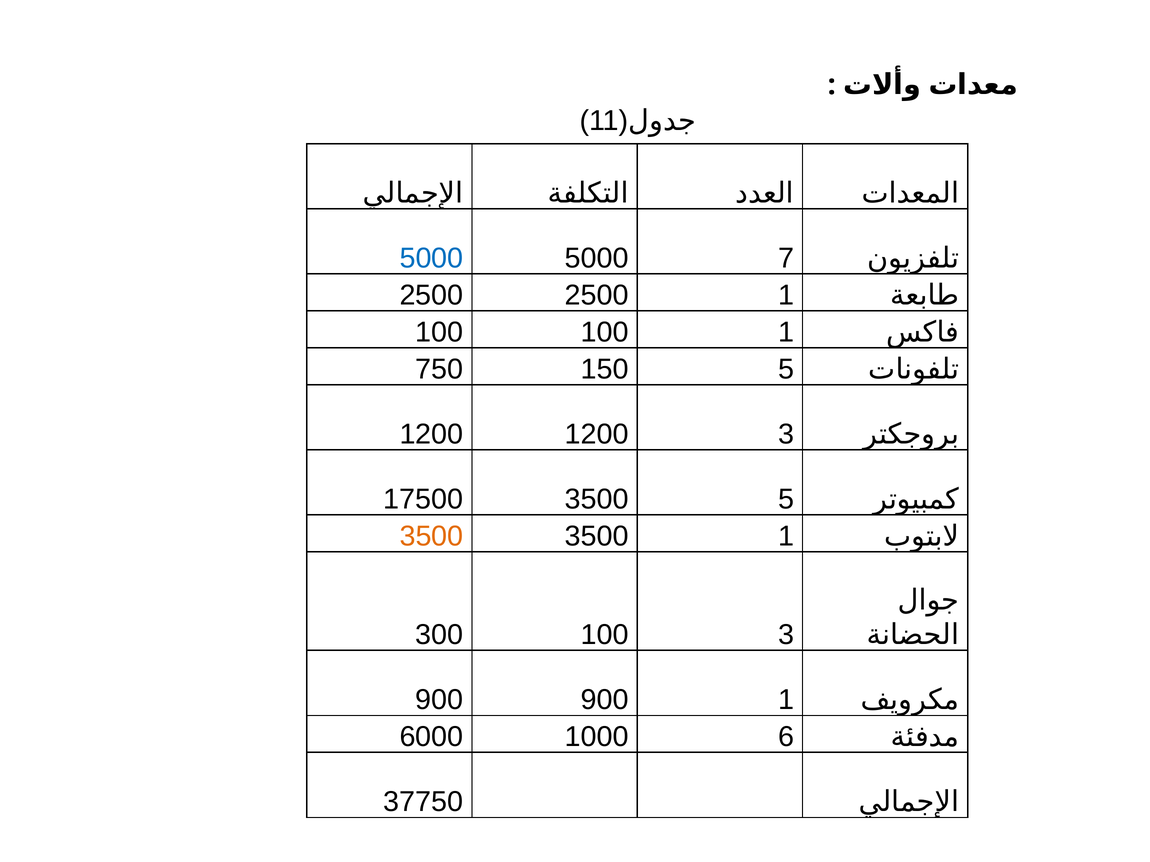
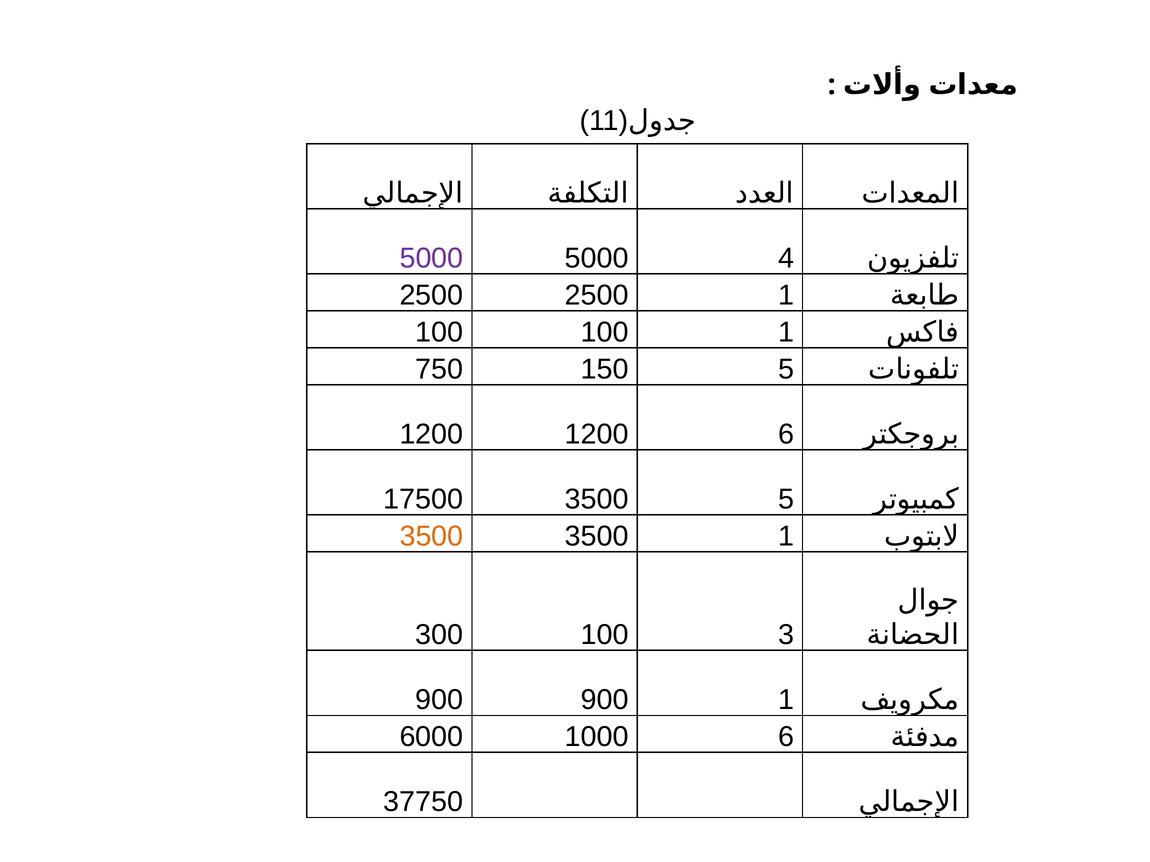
5000 colour: blue -> purple (431, 258)
7: 7 -> 4 (786, 258)
1200 3: 3 -> 6 (786, 434)
